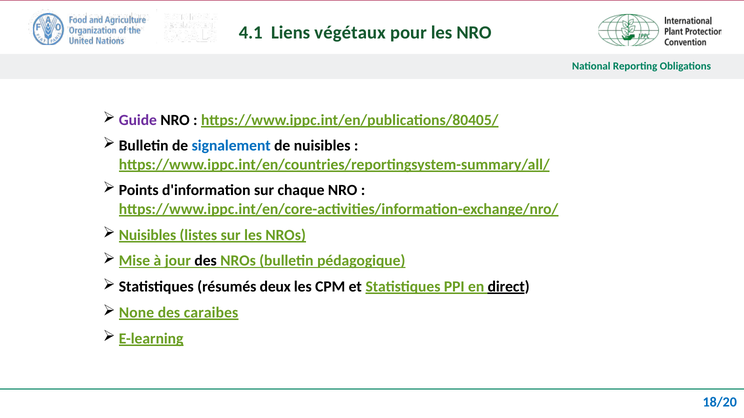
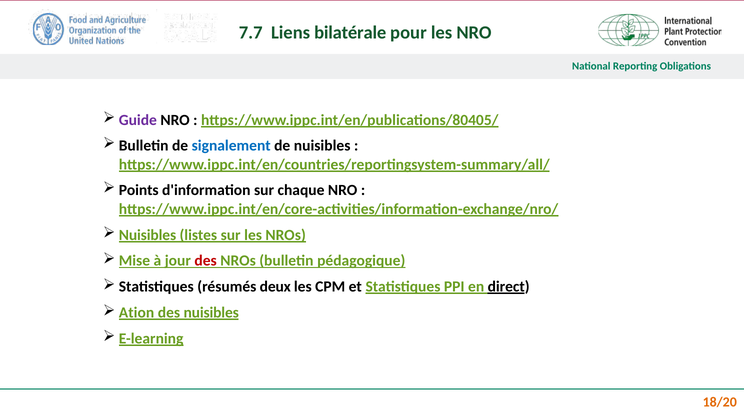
4.1: 4.1 -> 7.7 (251, 32)
végétaux: végétaux -> bilatérale (350, 32)
des colour: black -> red (206, 261)
None: None -> Ation (137, 313)
des caraibes: caraibes -> nuisibles (211, 313)
18/20 colour: blue -> orange (720, 402)
